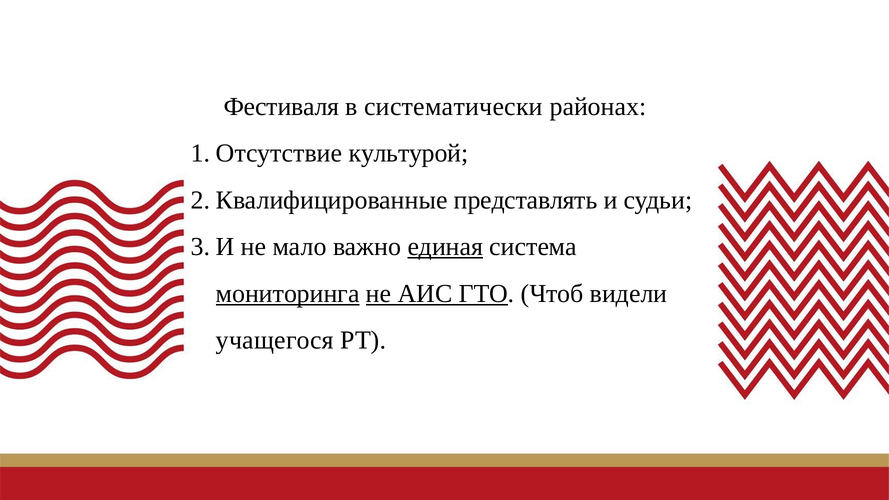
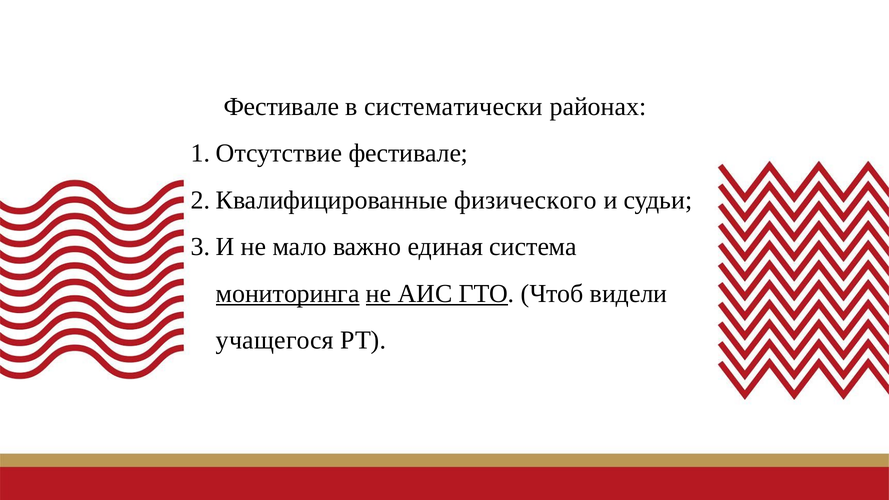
Фестиваля: Фестиваля -> Фестивале (281, 107)
культурой: культурой -> фестивале (408, 153)
представлять: представлять -> физического (525, 200)
единая underline: present -> none (445, 247)
